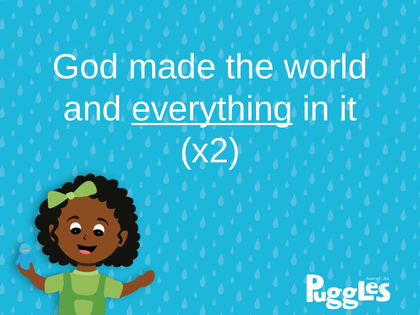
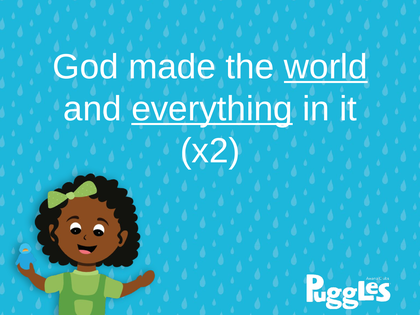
world underline: none -> present (326, 67)
